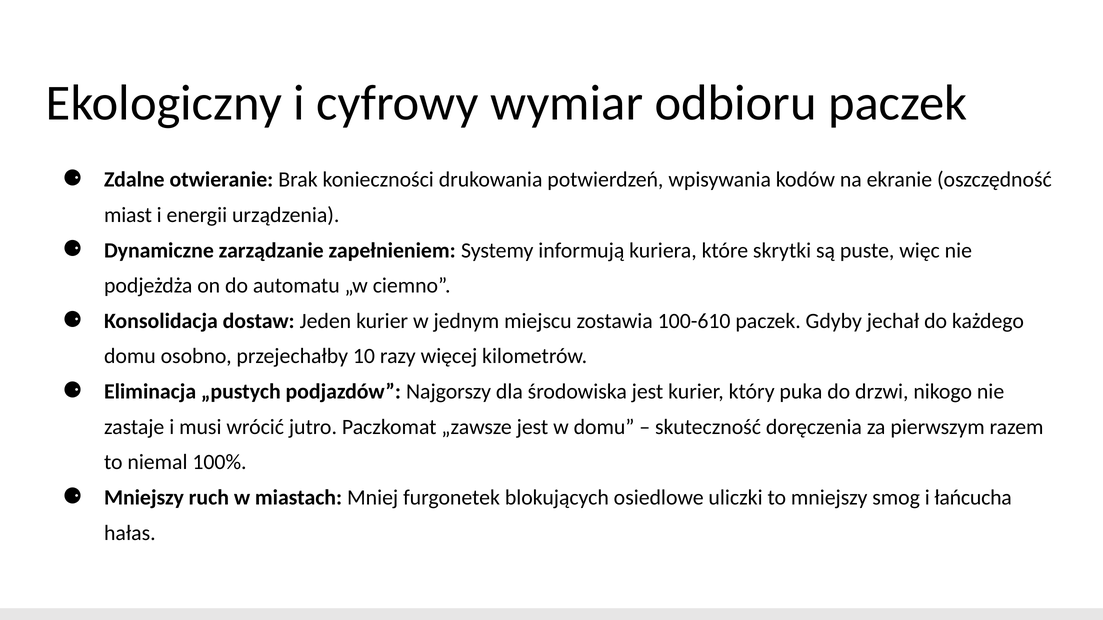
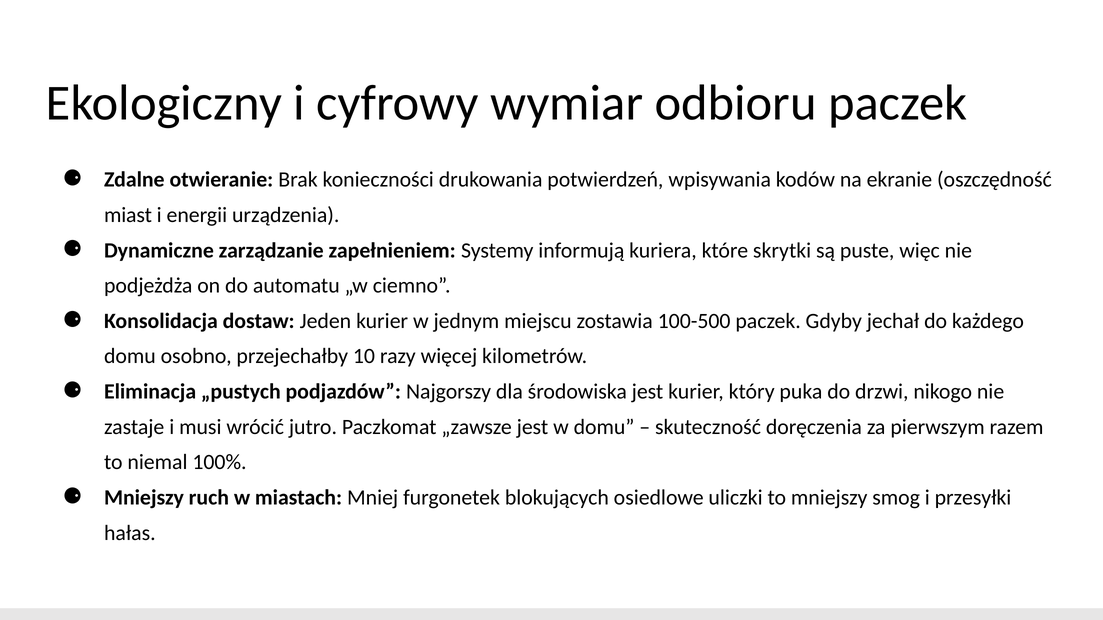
100-610: 100-610 -> 100-500 (694, 321)
łańcucha: łańcucha -> przesyłki (973, 498)
